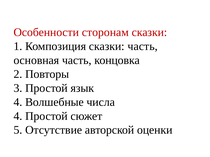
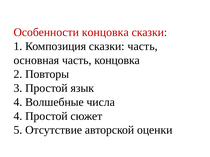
Особенности сторонам: сторонам -> концовка (105, 32)
